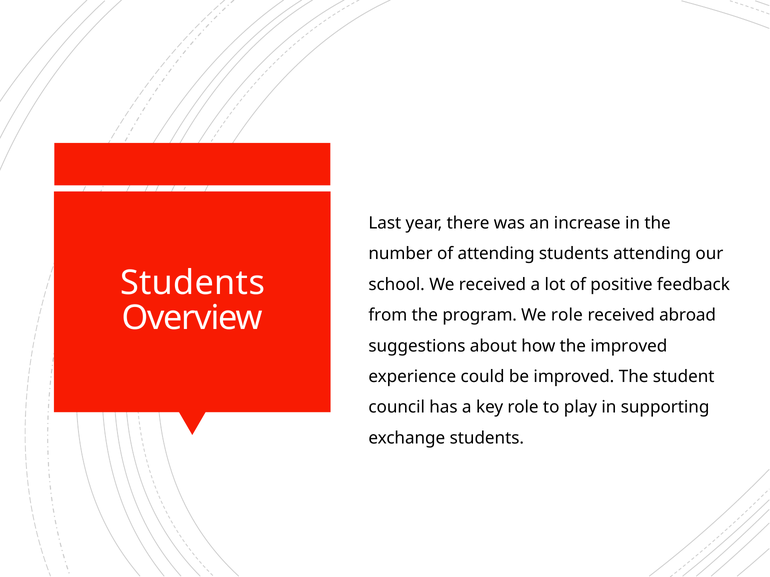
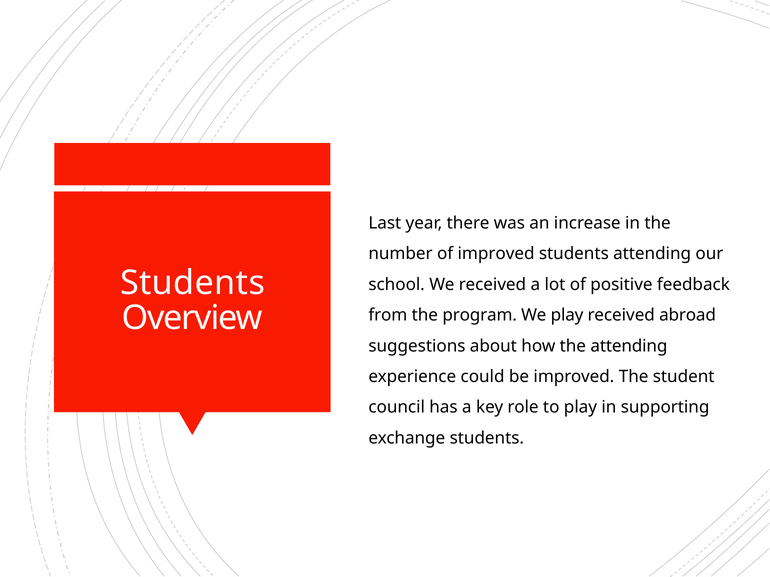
of attending: attending -> improved (496, 254)
We role: role -> play (567, 315)
the improved: improved -> attending (629, 346)
